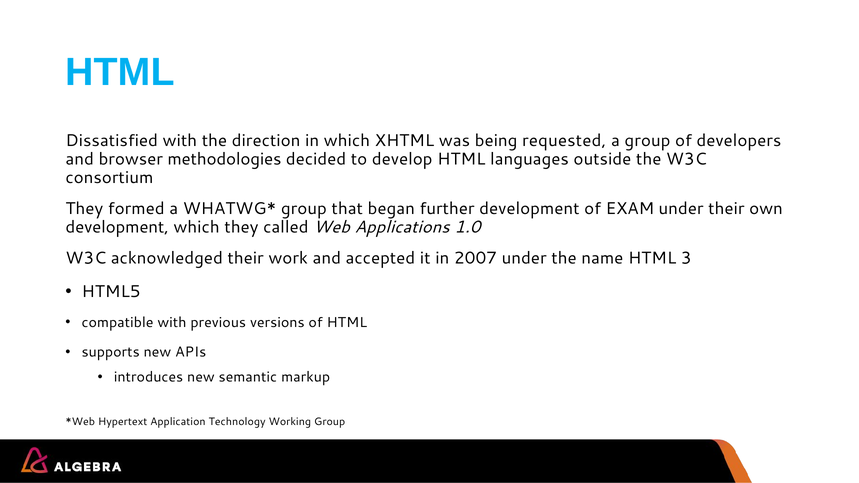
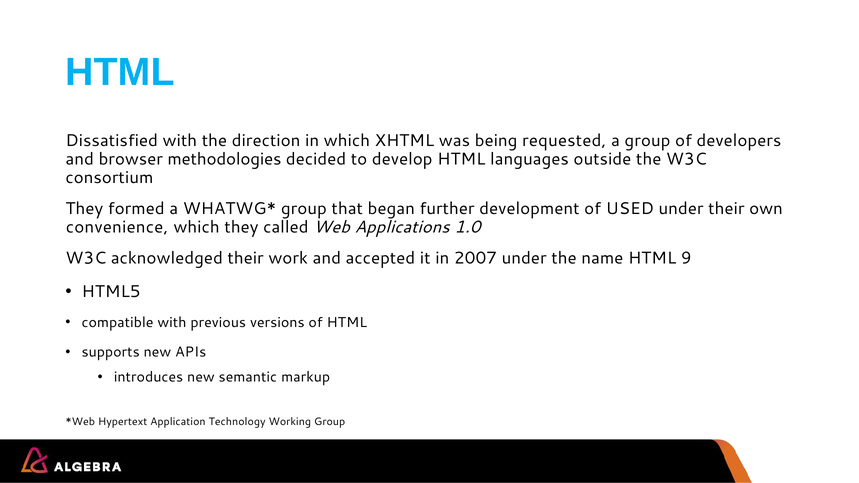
EXAM: EXAM -> USED (630, 209)
development: development -> convenience (117, 227)
3: 3 -> 9 (686, 258)
